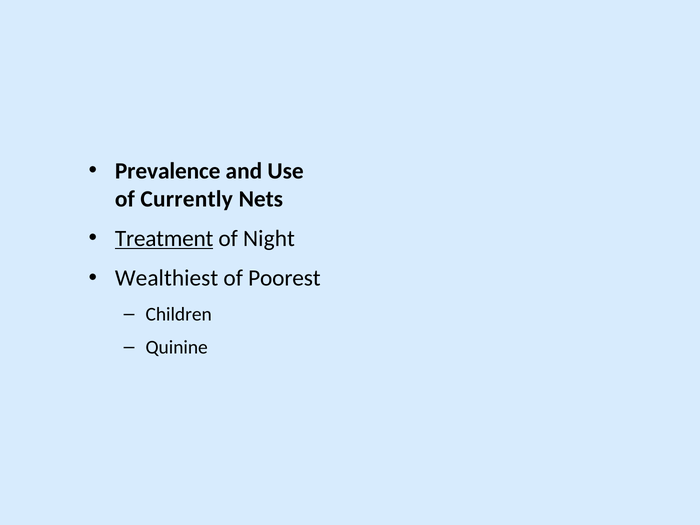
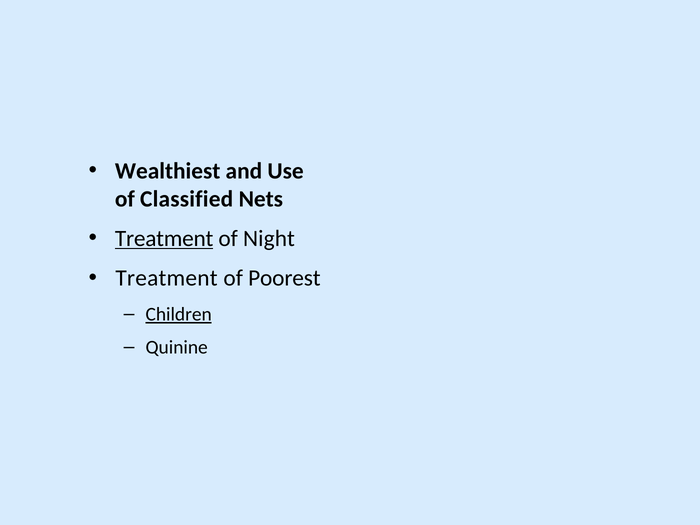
Prevalence: Prevalence -> Wealthiest (168, 171)
Currently: Currently -> Classified (187, 199)
Wealthiest: Wealthiest -> Treatment (166, 278)
Children underline: none -> present (179, 314)
